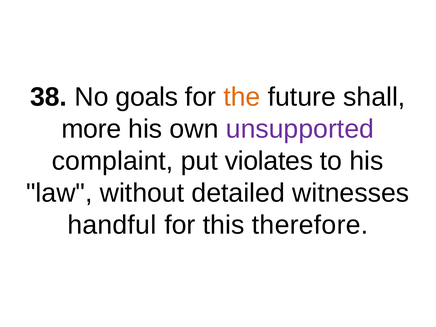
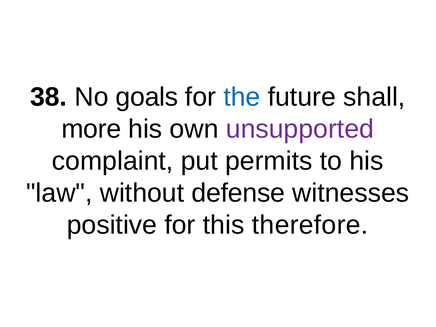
the colour: orange -> blue (242, 97)
violates: violates -> permits (269, 161)
detailed: detailed -> defense (238, 193)
handful: handful -> positive (112, 225)
